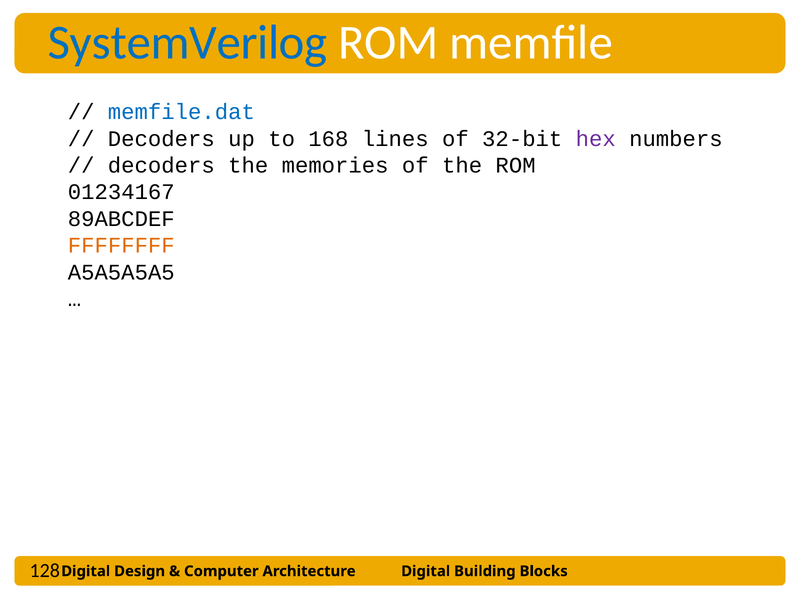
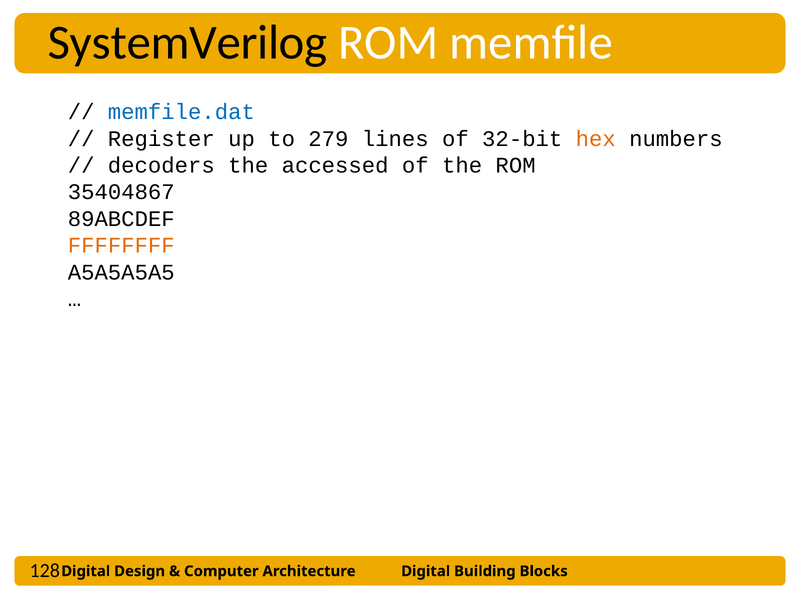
SystemVerilog colour: blue -> black (188, 43)
Decoders: Decoders -> Register (161, 139)
168: 168 -> 279 (328, 139)
hex colour: purple -> orange (596, 139)
memories: memories -> accessed (335, 165)
01234167: 01234167 -> 35404867 (121, 192)
